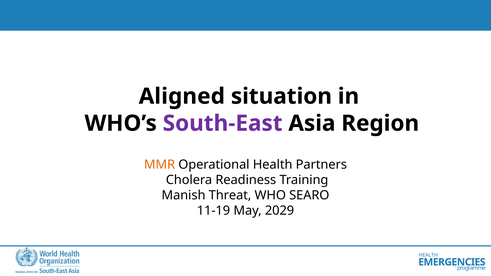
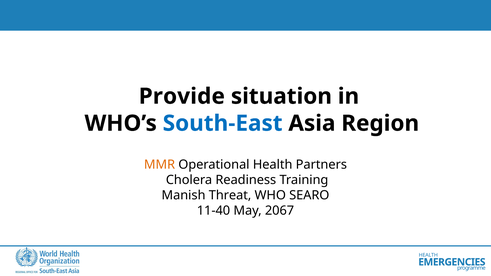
Aligned: Aligned -> Provide (182, 96)
South-East colour: purple -> blue (223, 123)
11-19: 11-19 -> 11-40 (213, 211)
2029: 2029 -> 2067 (280, 211)
